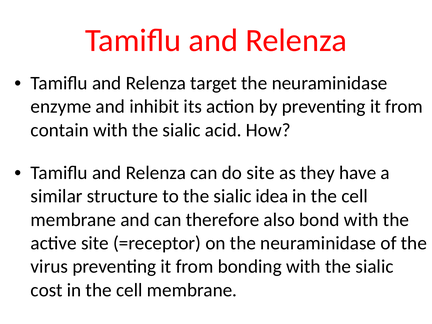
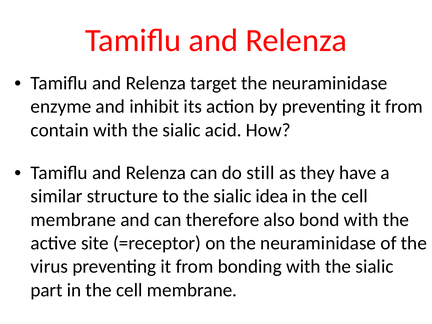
do site: site -> still (261, 173)
cost: cost -> part (47, 290)
